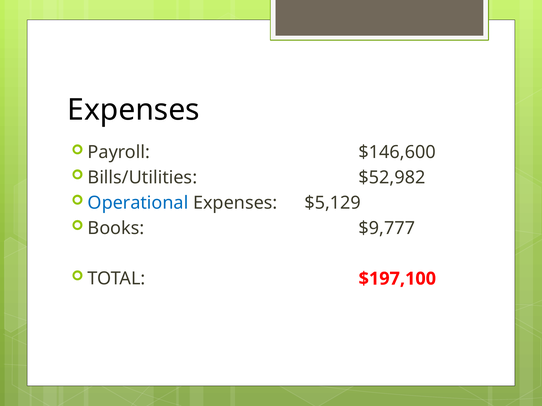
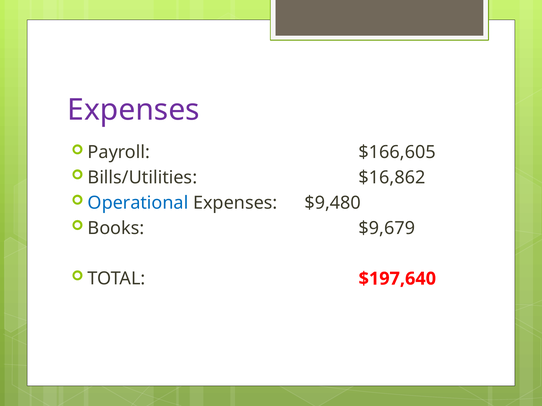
Expenses colour: black -> purple (134, 110)
$146,600: $146,600 -> $166,605 (397, 153)
$52,982: $52,982 -> $16,862 (392, 178)
$5,129: $5,129 -> $9,480 (333, 203)
$9,777: $9,777 -> $9,679 (387, 228)
$197,100: $197,100 -> $197,640 (397, 279)
